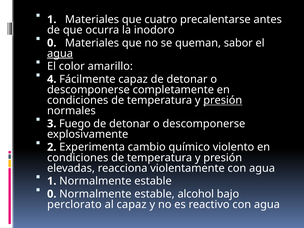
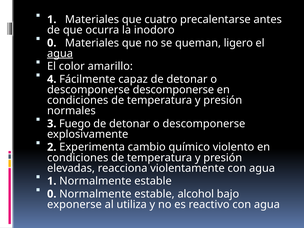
sabor: sabor -> ligero (238, 43)
descomponerse completamente: completamente -> descomponerse (173, 90)
presión underline: present -> none (223, 100)
perclorato: perclorato -> exponerse (74, 204)
al capaz: capaz -> utiliza (132, 204)
